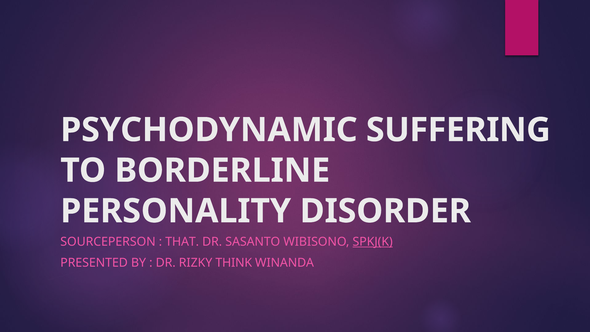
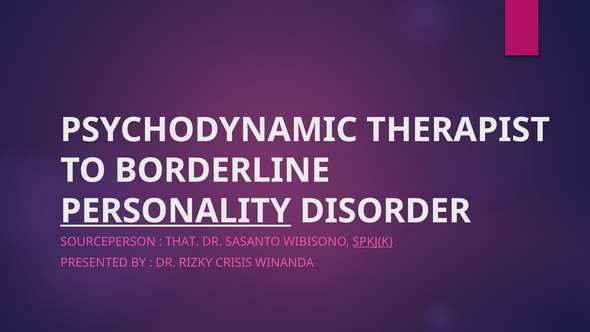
SUFFERING: SUFFERING -> THERAPIST (458, 130)
PERSONALITY underline: none -> present (176, 211)
THINK: THINK -> CRISIS (234, 263)
